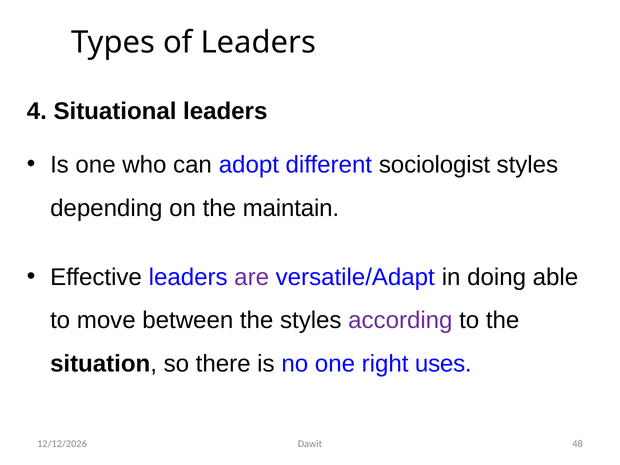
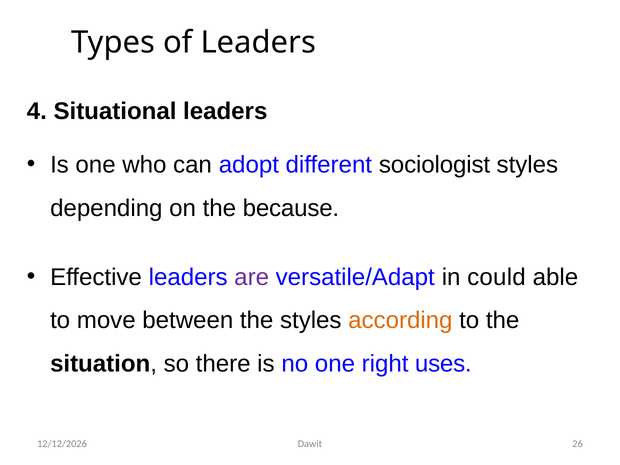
maintain: maintain -> because (291, 208)
doing: doing -> could (496, 277)
according colour: purple -> orange (400, 320)
48: 48 -> 26 (578, 444)
